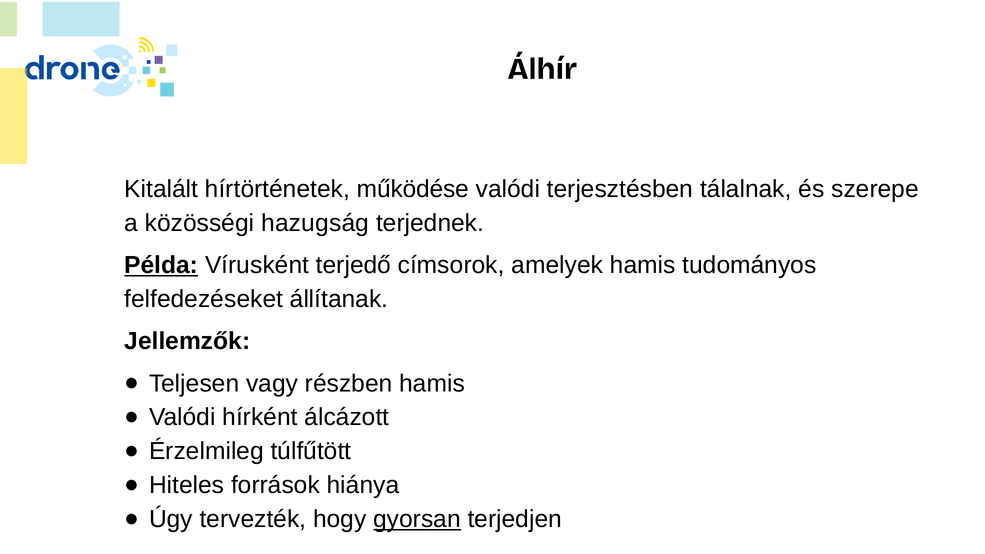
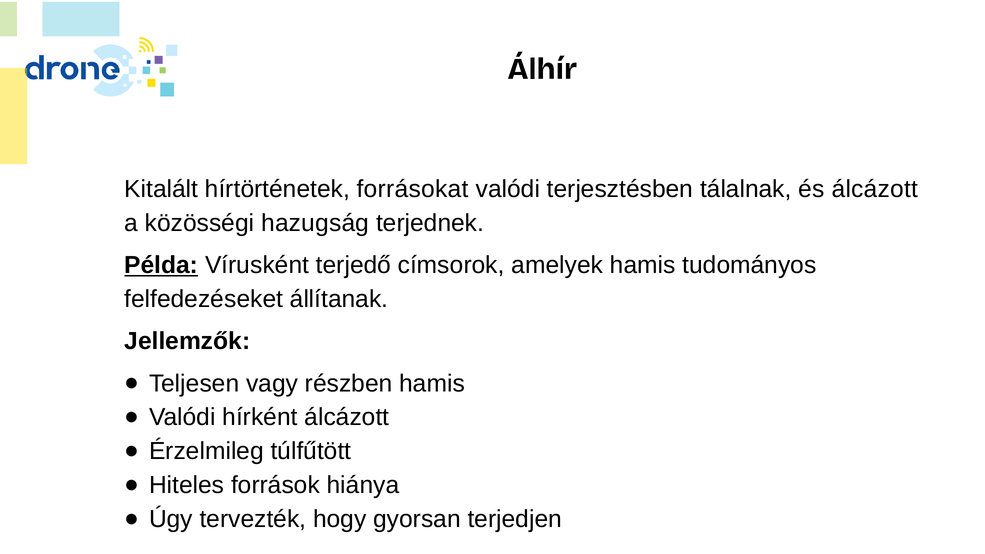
működése: működése -> forrásokat (413, 189)
és szerepe: szerepe -> álcázott (875, 189)
gyorsan underline: present -> none (417, 519)
